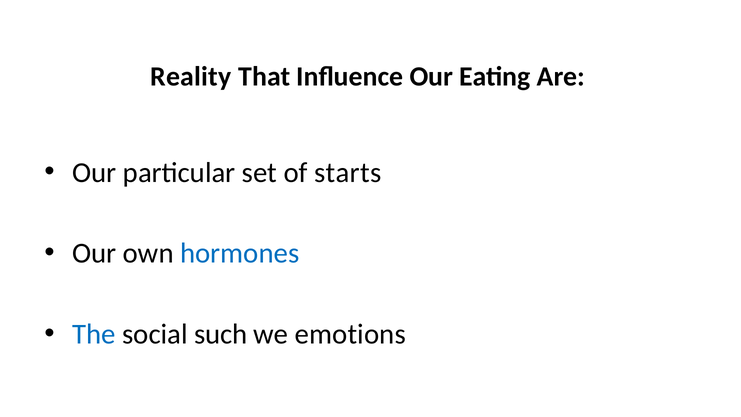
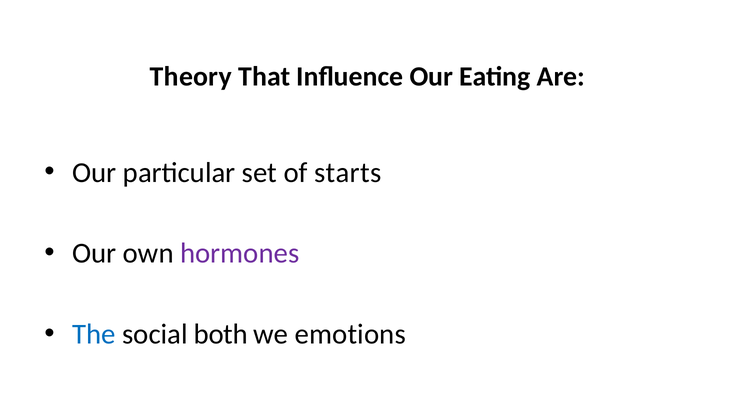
Reality: Reality -> Theory (191, 76)
hormones colour: blue -> purple (240, 253)
such: such -> both (221, 334)
